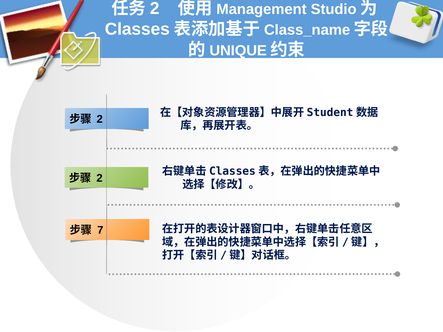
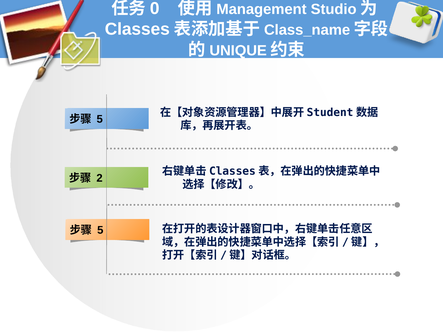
2: 2 -> 0 (155, 8)
2: 2 -> 5 (100, 119)
7: 7 -> 5 (100, 230)
